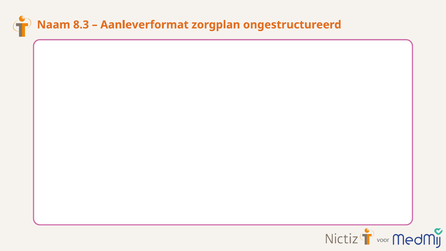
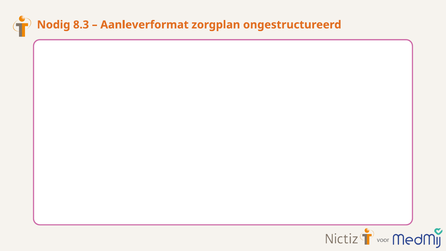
Naam: Naam -> Nodig (54, 25)
